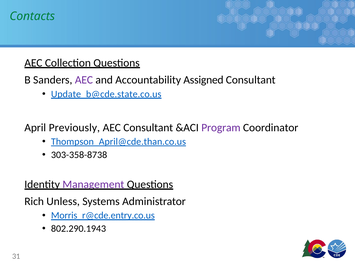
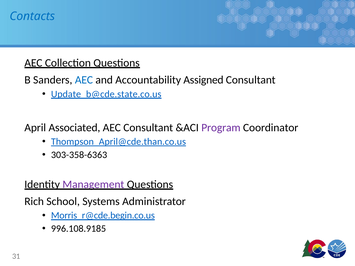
Contacts colour: green -> blue (32, 16)
AEC colour: purple -> blue (84, 80)
Previously: Previously -> Associated (74, 128)
303-358-8738: 303-358-8738 -> 303-358-6363 (79, 155)
Unless: Unless -> School (63, 202)
Morris_r@cde.entry.co.us: Morris_r@cde.entry.co.us -> Morris_r@cde.begin.co.us (103, 216)
802.290.1943: 802.290.1943 -> 996.108.9185 (79, 229)
